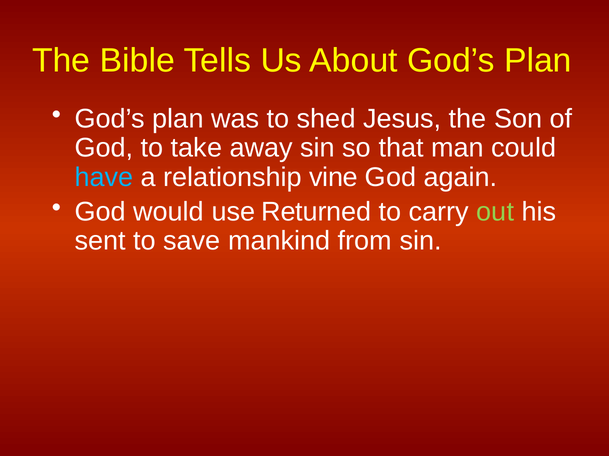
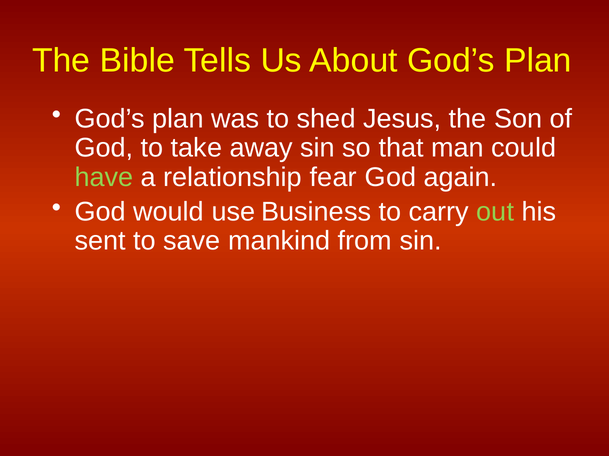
have colour: light blue -> light green (104, 178)
vine: vine -> fear (333, 178)
Returned: Returned -> Business (316, 212)
